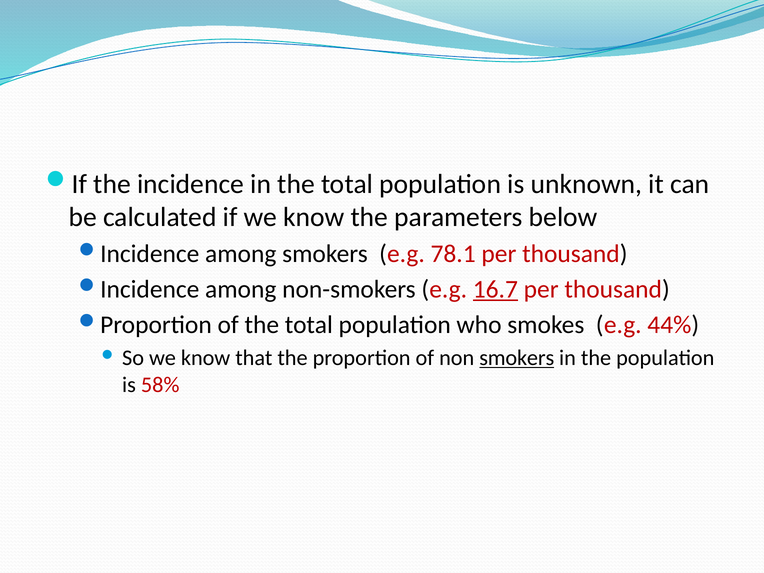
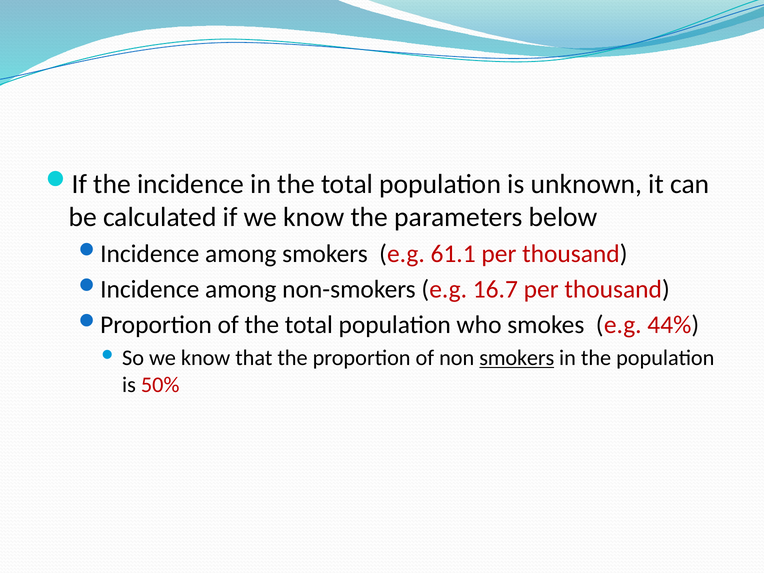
78.1: 78.1 -> 61.1 (453, 254)
16.7 underline: present -> none (495, 289)
58%: 58% -> 50% (160, 385)
